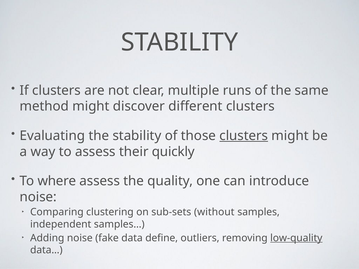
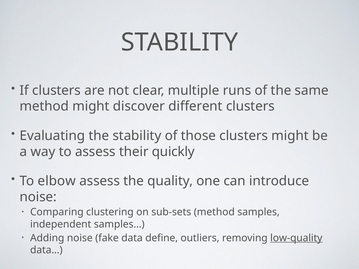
clusters underline: present -> none (244, 136)
where: where -> elbow (57, 181)
sub-sets without: without -> method (214, 212)
